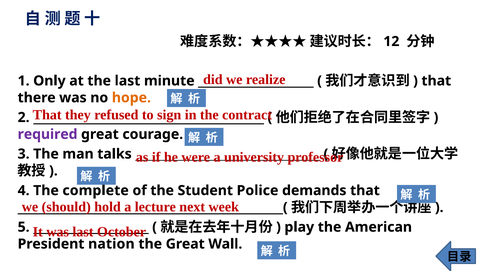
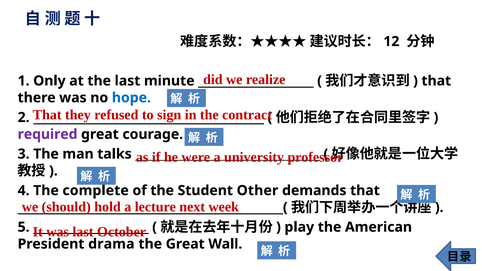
hope colour: orange -> blue (131, 98)
Police: Police -> Other (257, 191)
nation: nation -> drama (111, 244)
